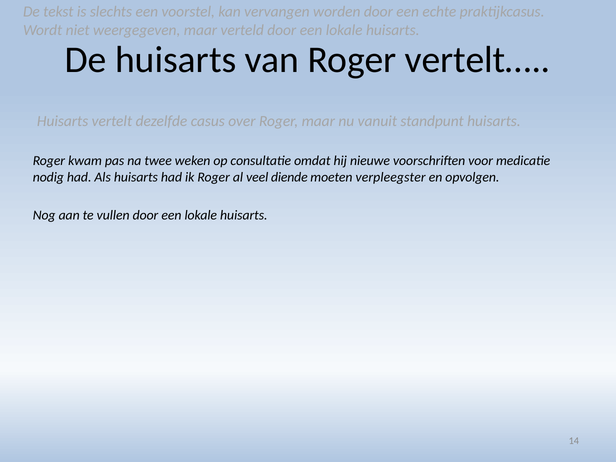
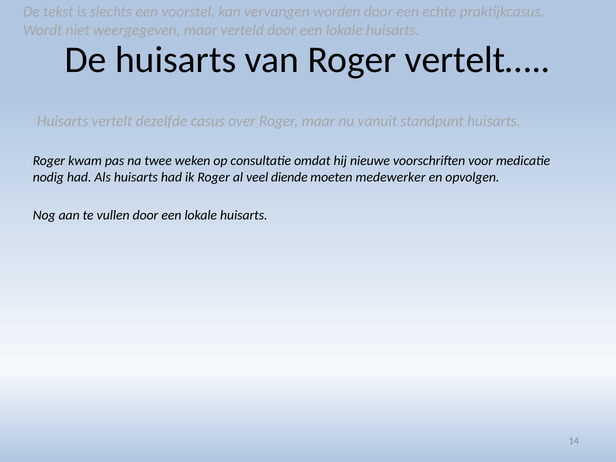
verpleegster: verpleegster -> medewerker (391, 177)
